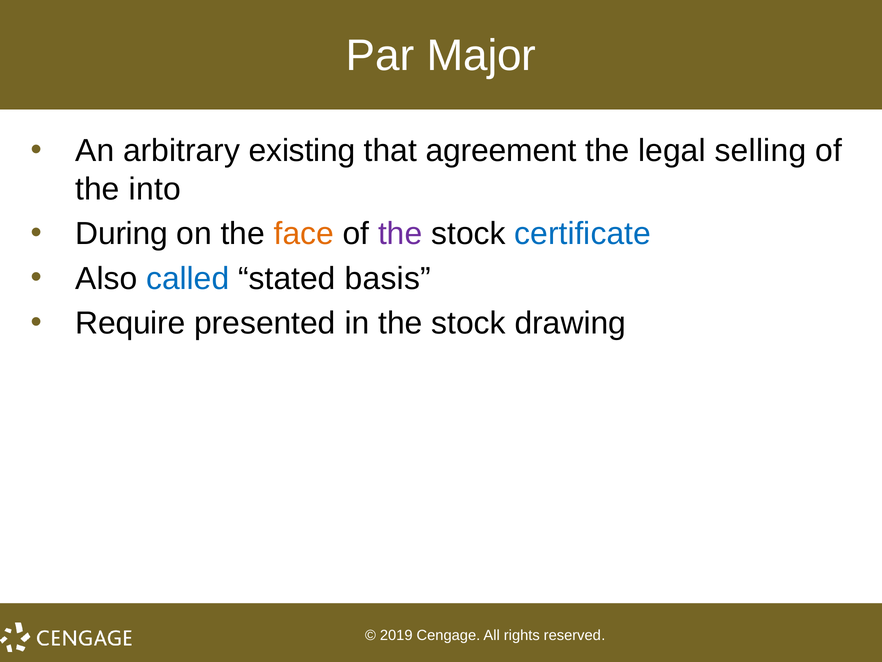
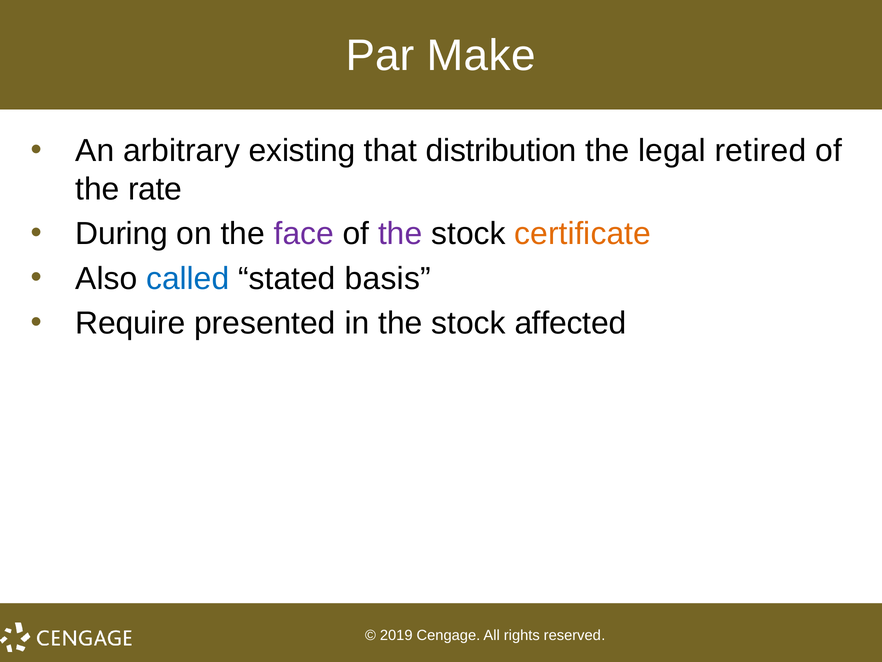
Major: Major -> Make (481, 56)
agreement: agreement -> distribution (501, 151)
selling: selling -> retired (760, 151)
into: into -> rate (155, 189)
face colour: orange -> purple (304, 234)
certificate colour: blue -> orange (583, 234)
drawing: drawing -> affected (570, 323)
